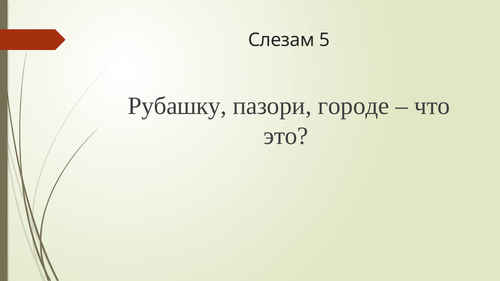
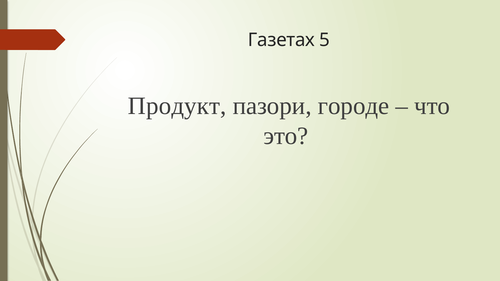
Слезам: Слезам -> Газетах (281, 40)
Рубашку: Рубашку -> Продукт (177, 106)
